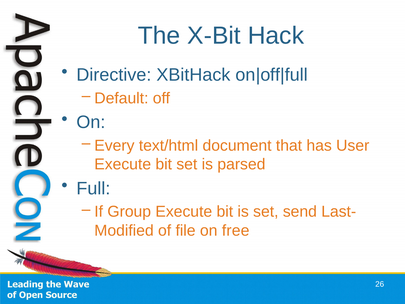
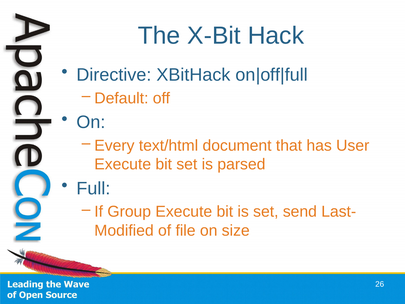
free: free -> size (236, 230)
